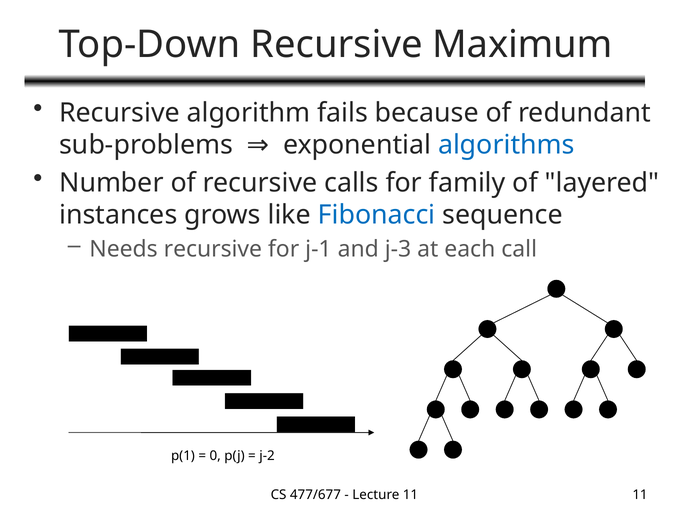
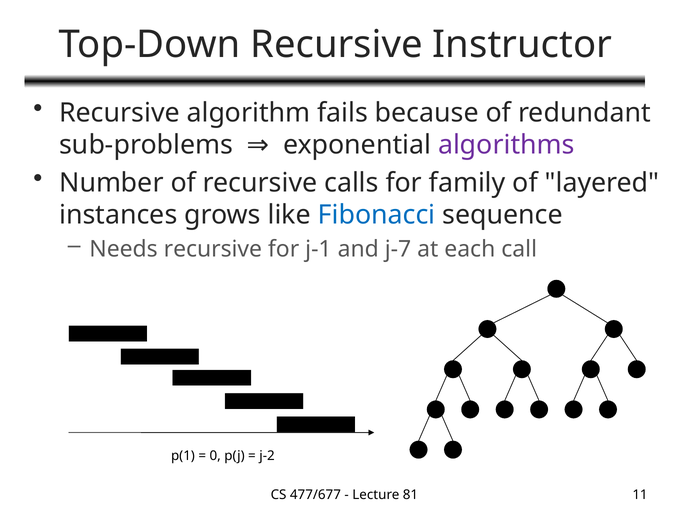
Maximum: Maximum -> Instructor (522, 44)
algorithms colour: blue -> purple (506, 145)
j-3: j-3 -> j-7 (398, 249)
Lecture 11: 11 -> 81 (410, 494)
